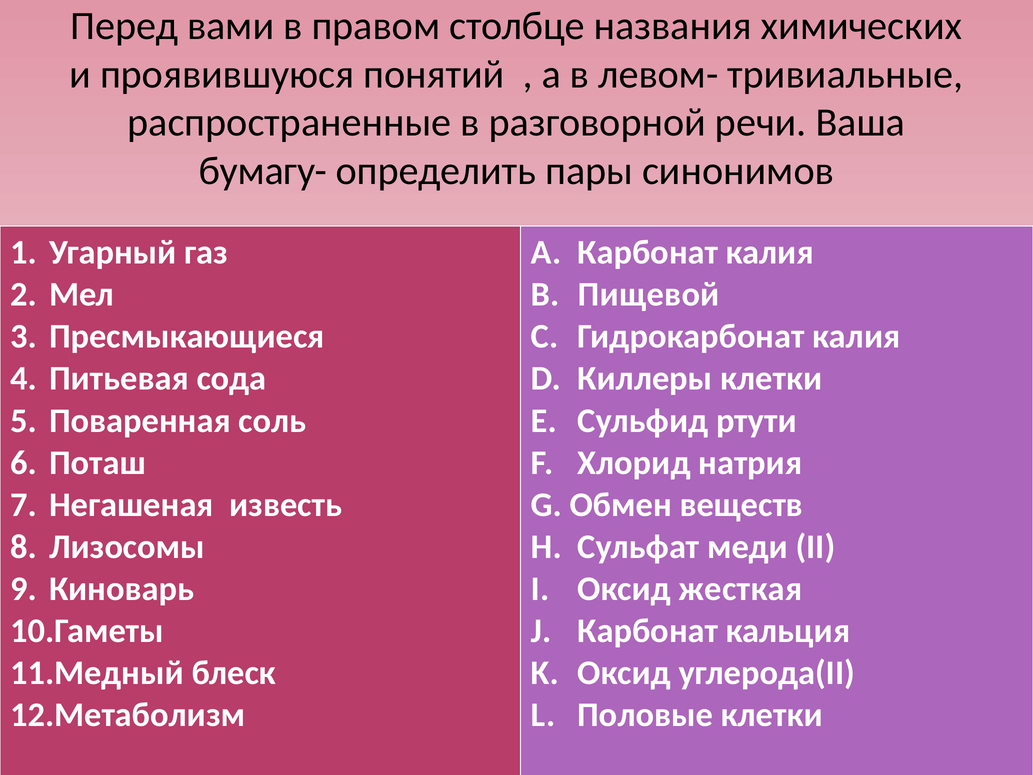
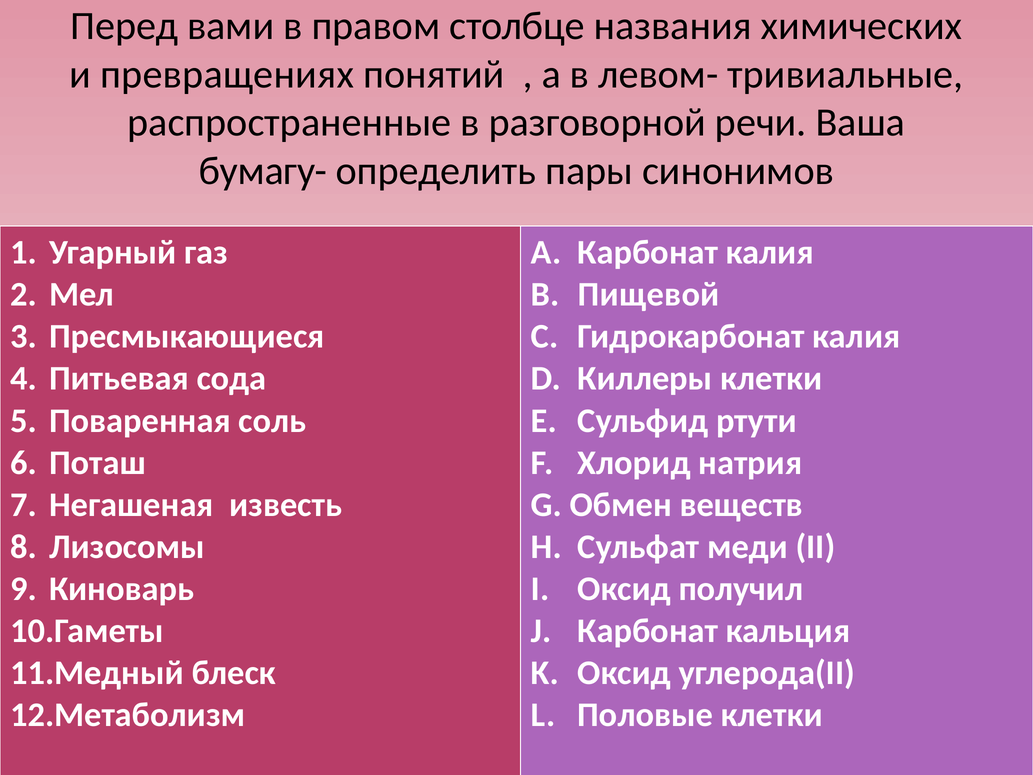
проявившуюся: проявившуюся -> превращениях (227, 74)
жесткая: жесткая -> получил (741, 589)
